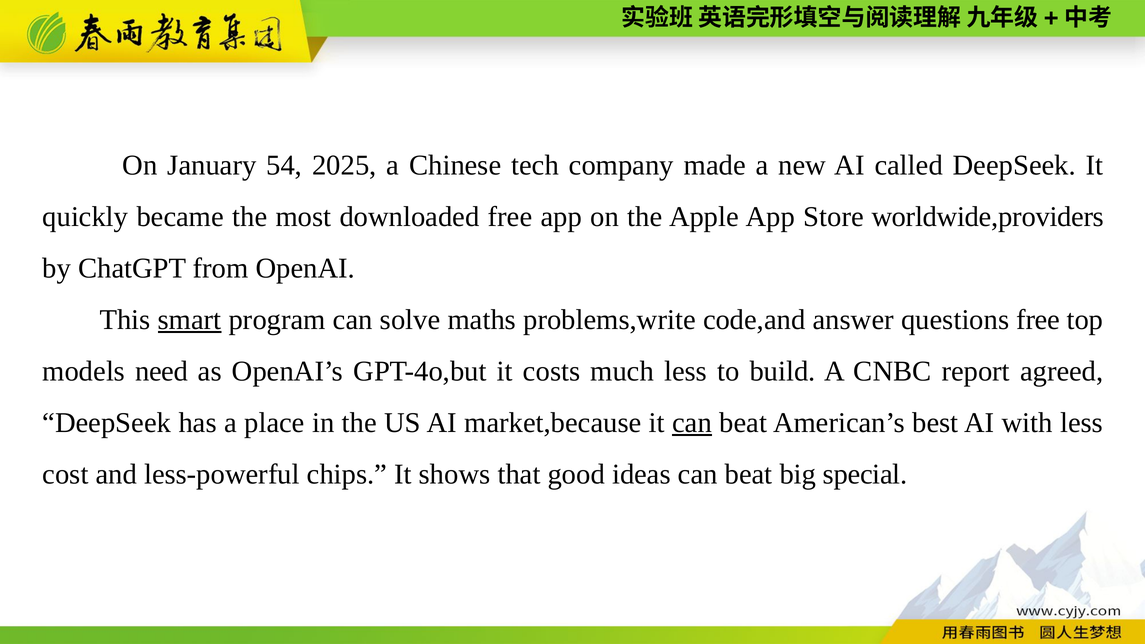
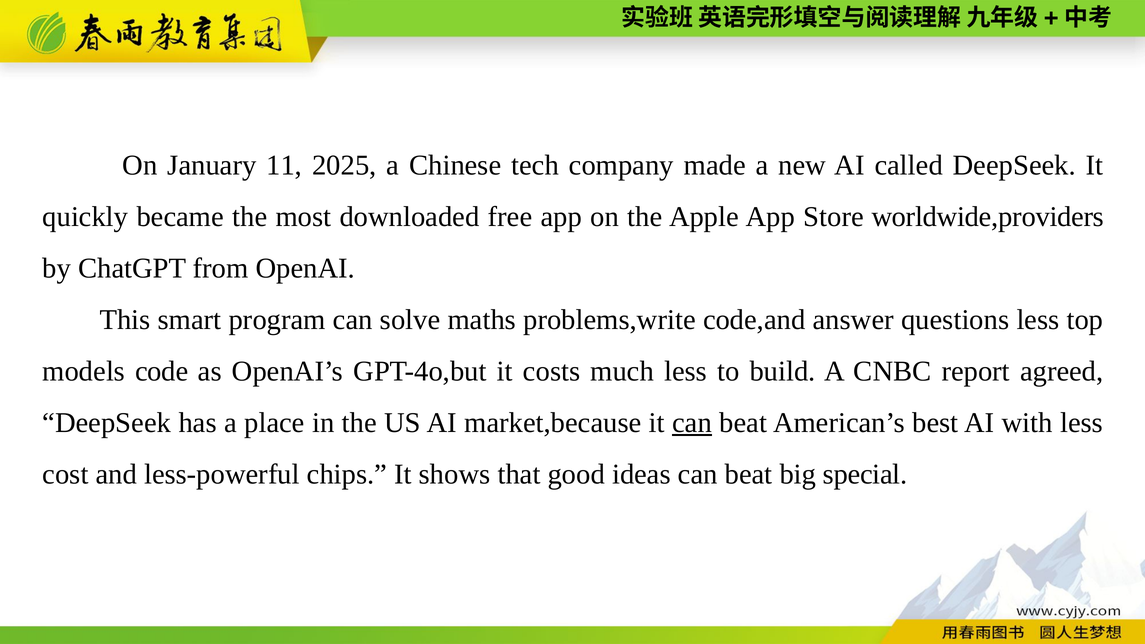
54: 54 -> 11 (284, 165)
smart underline: present -> none (190, 320)
questions free: free -> less (1038, 320)
need: need -> code (162, 371)
